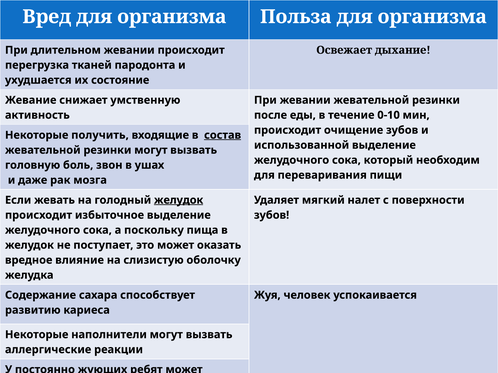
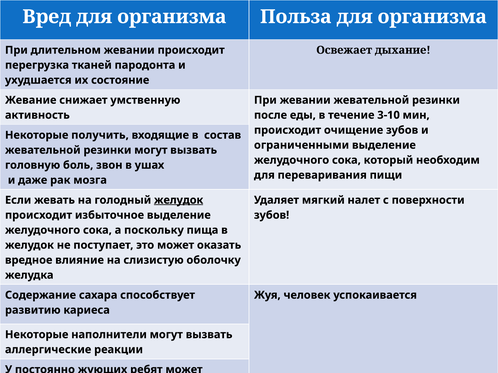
0-10: 0-10 -> 3-10 (389, 115)
состав underline: present -> none (223, 135)
использованной: использованной -> ограниченными (302, 145)
